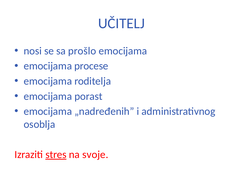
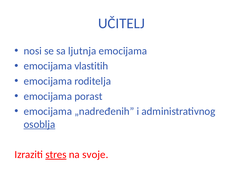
prošlo: prošlo -> ljutnja (82, 51)
procese: procese -> vlastitih (91, 66)
osoblja underline: none -> present (39, 124)
